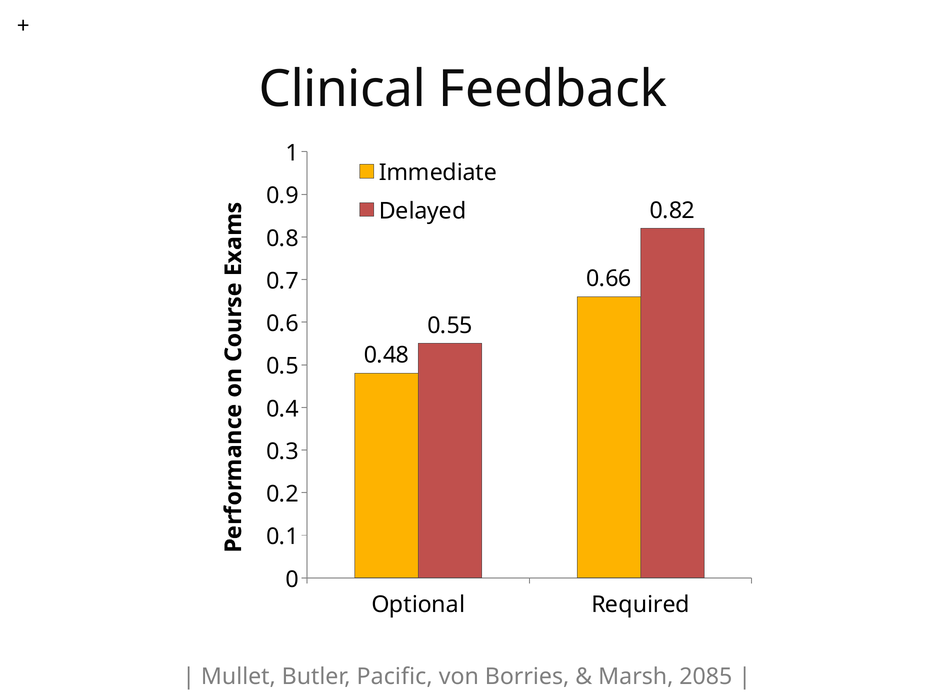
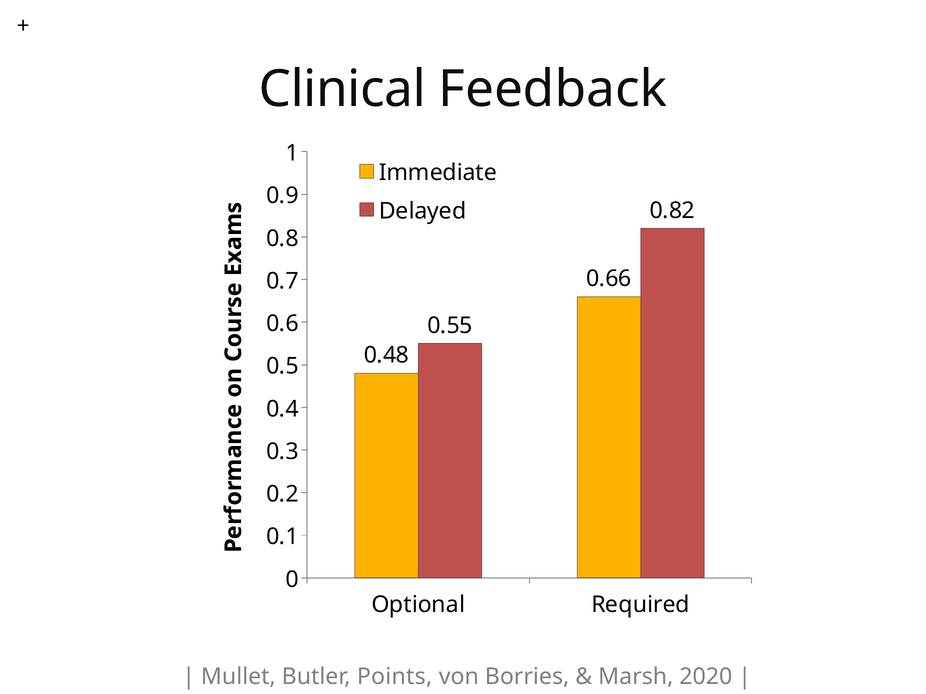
Pacific: Pacific -> Points (395, 677)
2085: 2085 -> 2020 (706, 677)
